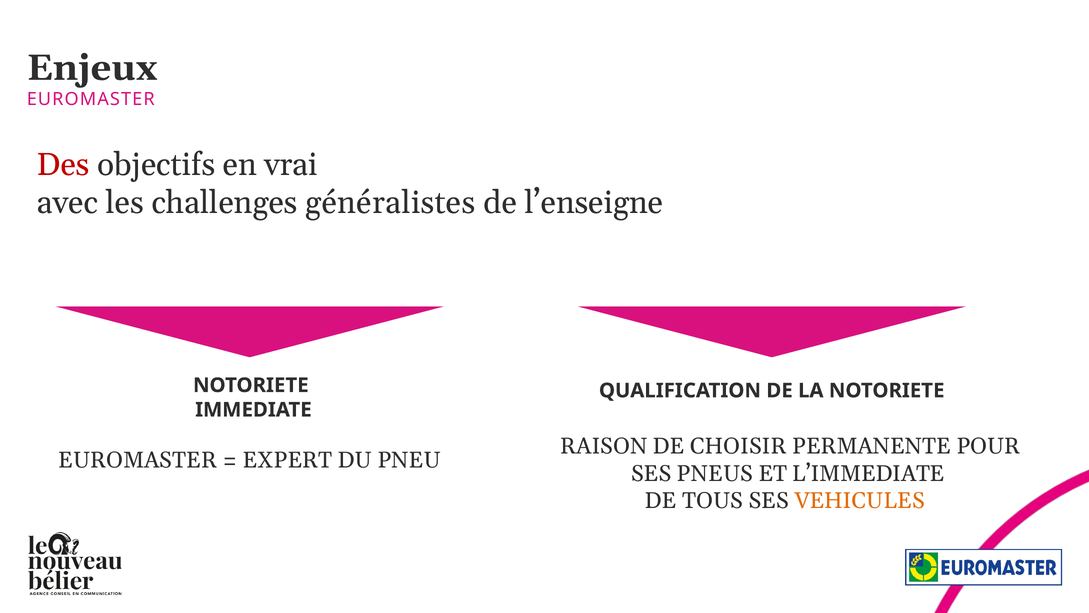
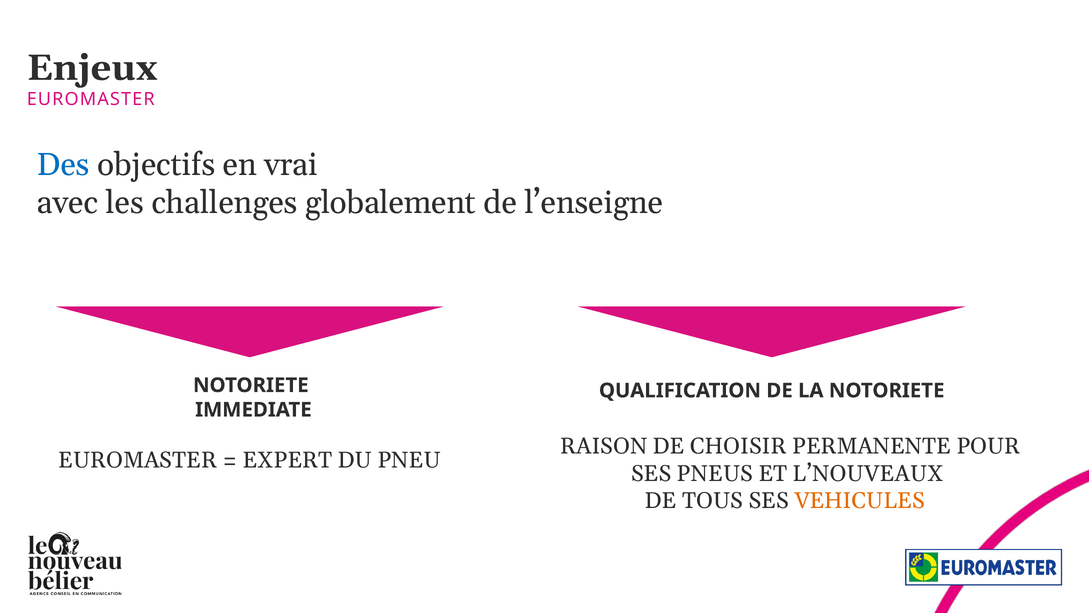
Des colour: red -> blue (63, 165)
généralistes: généralistes -> globalement (391, 203)
L’IMMEDIATE: L’IMMEDIATE -> L’NOUVEAUX (868, 473)
